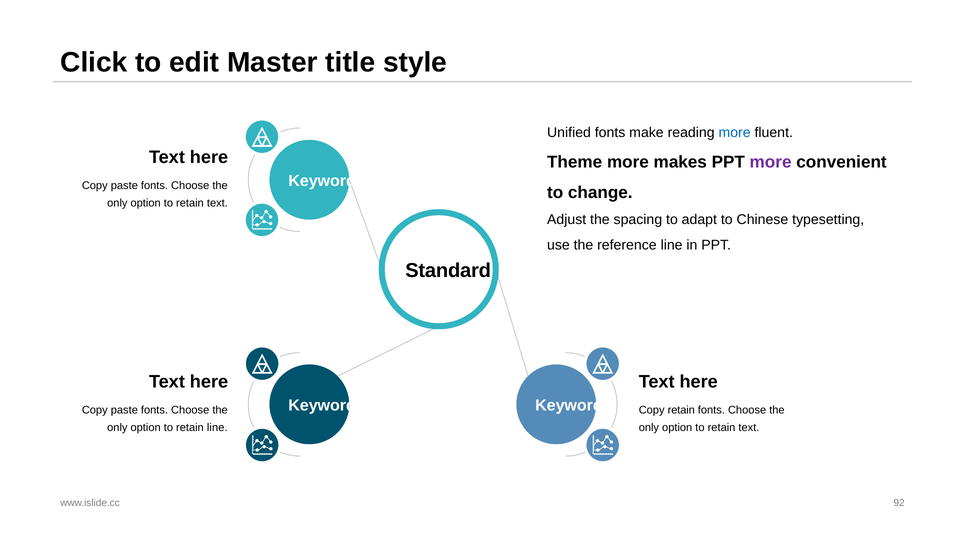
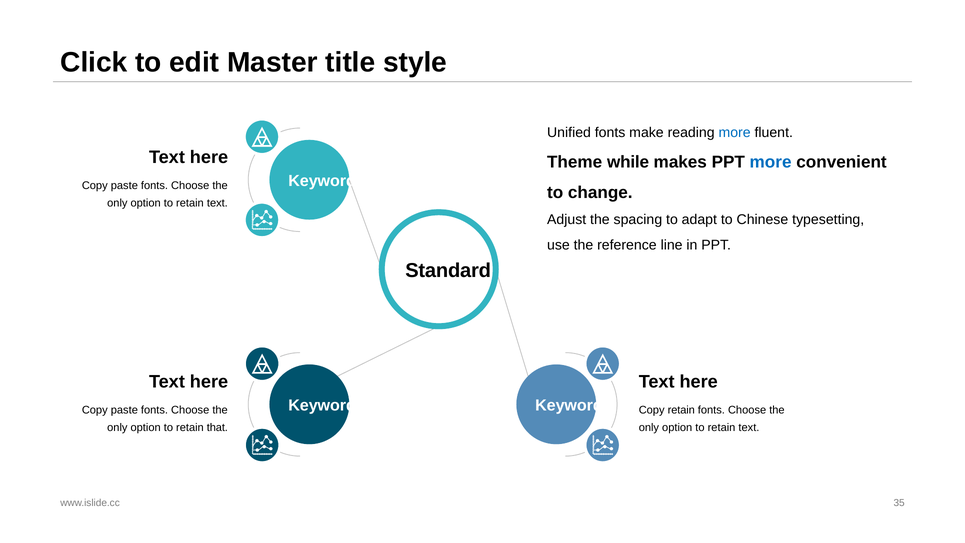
Theme more: more -> while (628, 162)
more colour: purple -> blue (771, 162)
retain line: line -> that (217, 427)
92: 92 -> 35 (899, 503)
